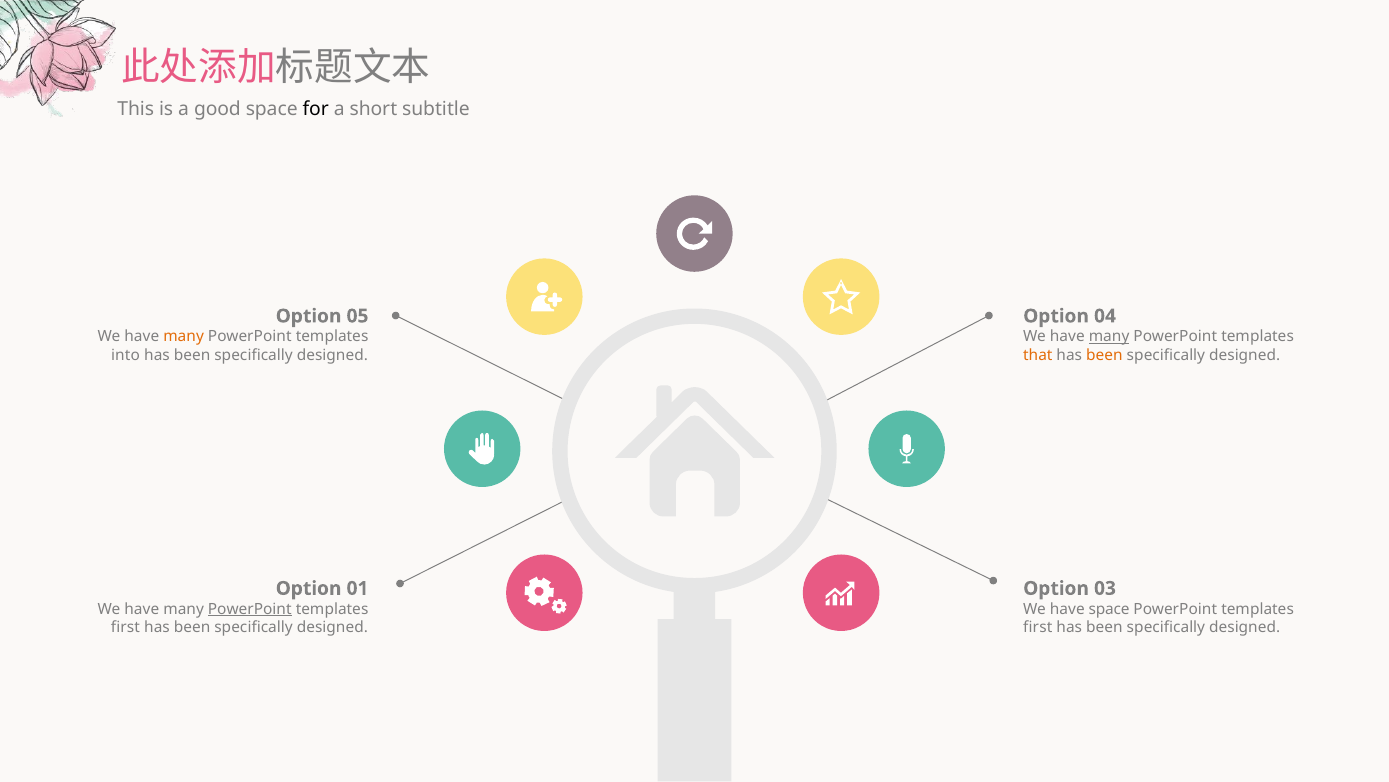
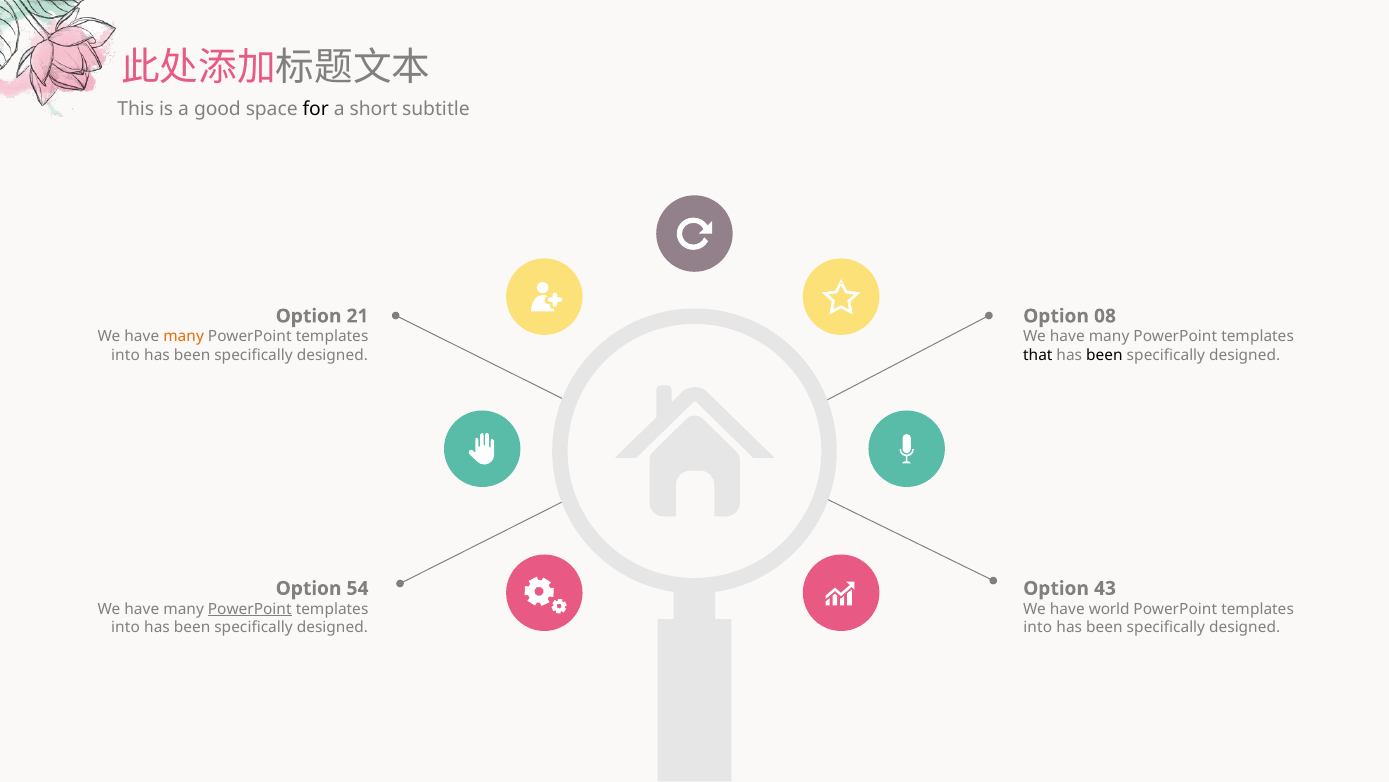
05: 05 -> 21 (358, 316)
04: 04 -> 08 (1105, 316)
many underline: present -> none (1109, 336)
that colour: orange -> black (1038, 355)
been colour: orange -> black (1104, 355)
01: 01 -> 54 (358, 588)
03: 03 -> 43 (1105, 588)
have space: space -> world (1109, 609)
first: first -> into (125, 627)
first: first -> into (1038, 627)
